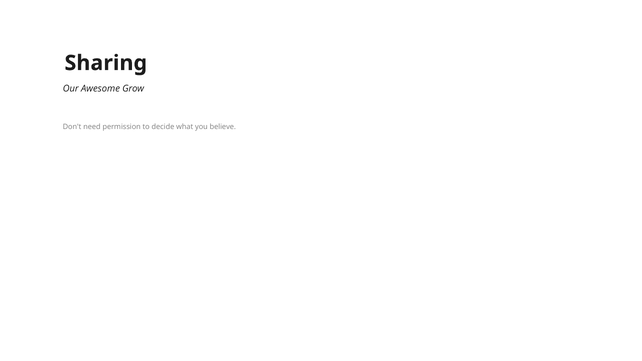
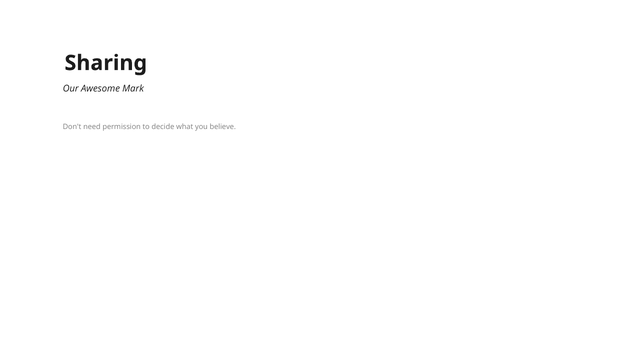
Grow: Grow -> Mark (133, 89)
